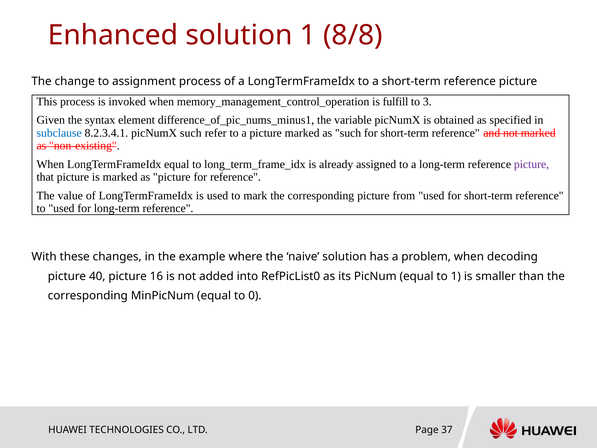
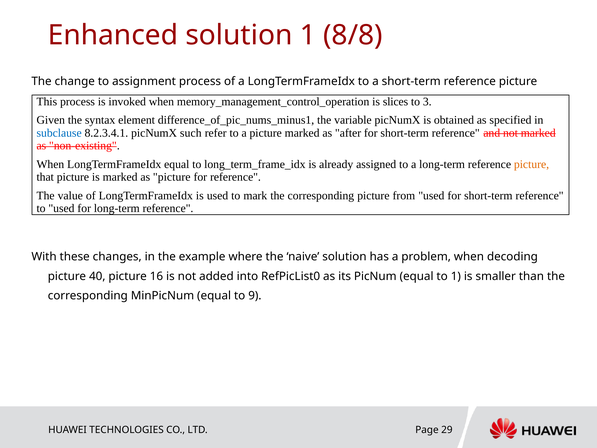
fulfill: fulfill -> slices (396, 102)
as such: such -> after (348, 133)
picture colour: purple -> orange (532, 164)
0: 0 -> 9 (255, 296)
37: 37 -> 29 (447, 430)
